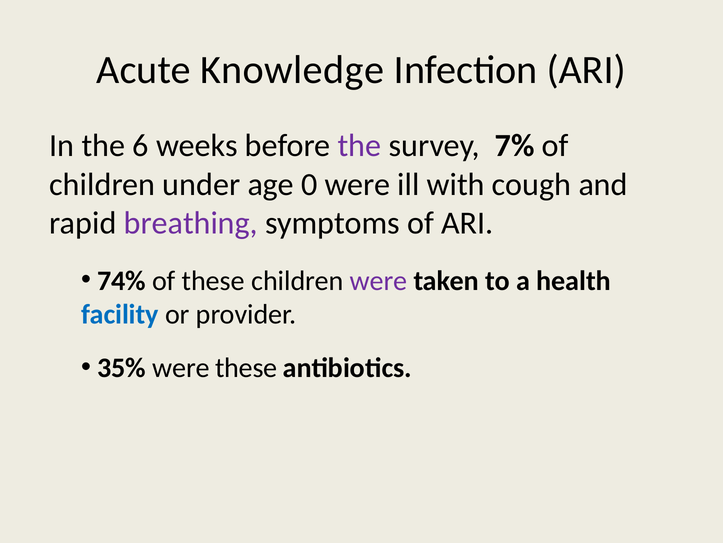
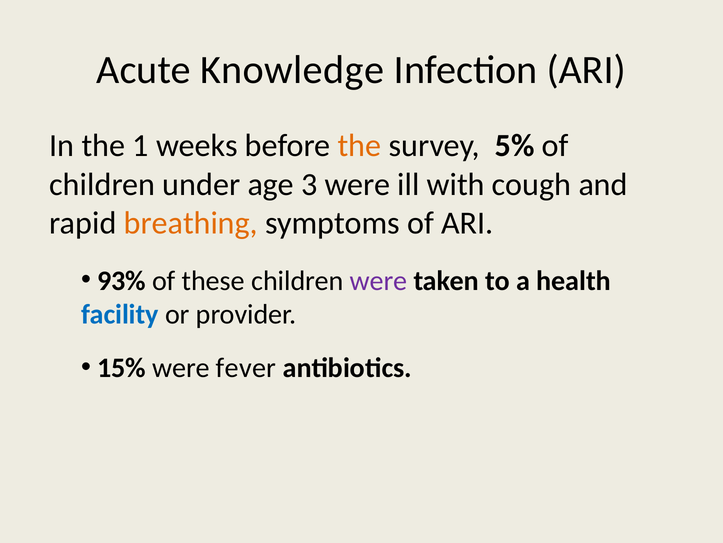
6: 6 -> 1 (141, 146)
the colour: purple -> orange (360, 146)
7%: 7% -> 5% (515, 146)
0: 0 -> 3 (309, 184)
breathing colour: purple -> orange (191, 223)
74%: 74% -> 93% (122, 280)
35%: 35% -> 15% (122, 368)
were these: these -> fever (246, 368)
